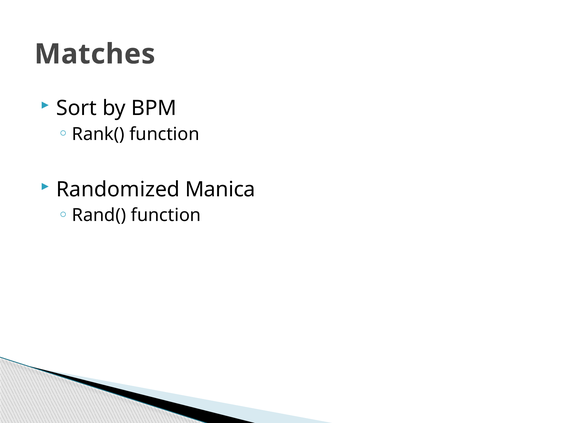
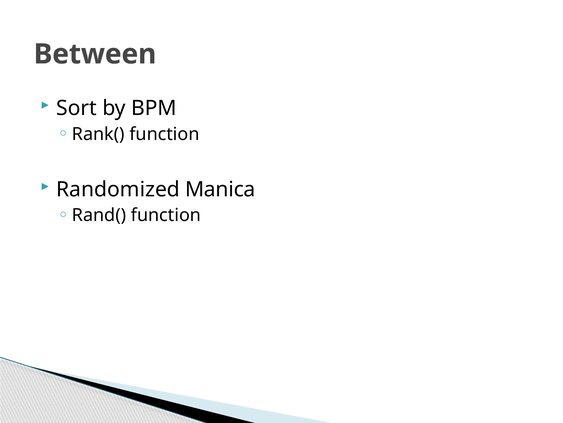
Matches: Matches -> Between (95, 54)
